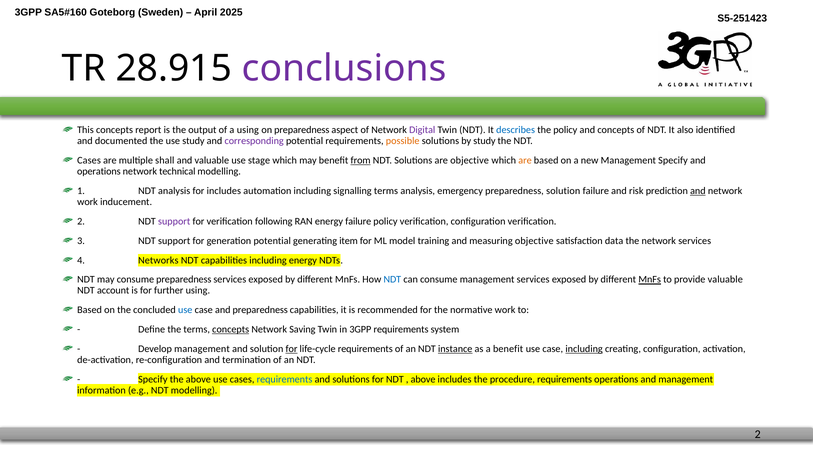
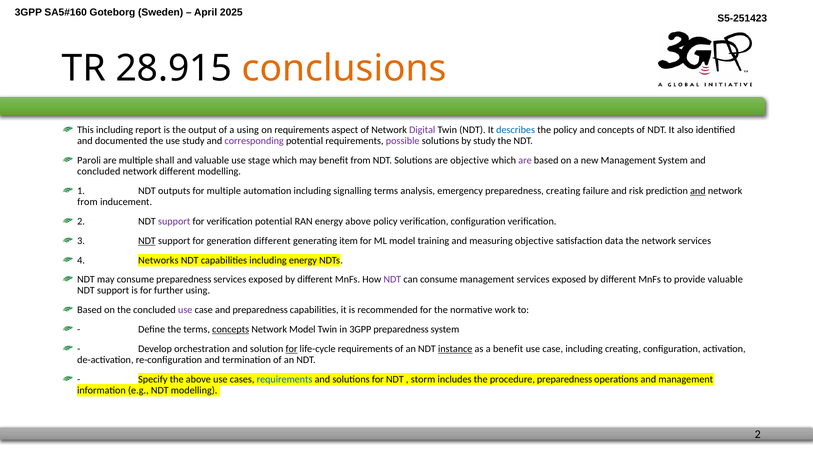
conclusions colour: purple -> orange (344, 68)
This concepts: concepts -> including (115, 130)
on preparedness: preparedness -> requirements (302, 130)
possible colour: orange -> purple (403, 141)
Cases: Cases -> Paroli (89, 161)
from underline: present -> none (361, 161)
are colour: orange -> purple (525, 161)
Management Specify: Specify -> System (673, 161)
operations: operations -> concluded (99, 172)
network technical: technical -> different (177, 172)
NDT analysis: analysis -> outputs (174, 191)
for includes: includes -> multiple (224, 191)
preparedness solution: solution -> creating (563, 191)
work: work -> from (87, 202)
verification following: following -> potential (274, 221)
energy failure: failure -> above (358, 221)
NDT underline: none -> present (147, 241)
generation potential: potential -> different (272, 241)
NDT colour: blue -> purple (392, 280)
MnFs underline: present -> none (650, 280)
account: account -> support (113, 291)
use colour: blue -> purple (185, 310)
Network Saving: Saving -> Model (302, 330)
3GPP requirements: requirements -> preparedness (401, 330)
Develop management: management -> orchestration (202, 349)
including underline: present -> none (584, 349)
above: above -> storm (423, 380)
procedure requirements: requirements -> preparedness (565, 380)
